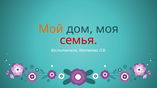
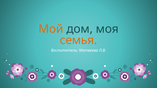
семья colour: red -> orange (79, 40)
